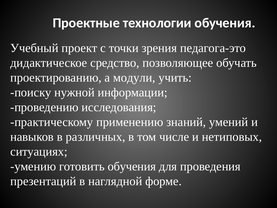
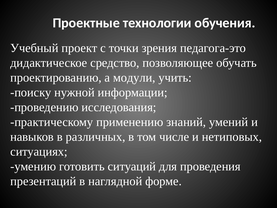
готовить обучения: обучения -> ситуаций (132, 166)
